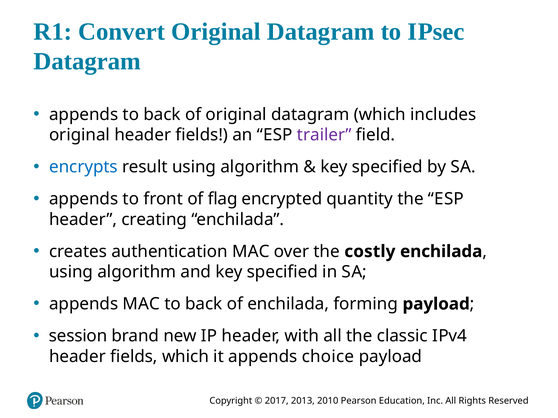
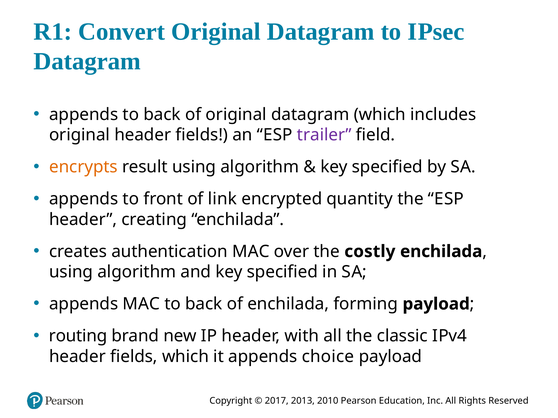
encrypts colour: blue -> orange (83, 167)
flag: flag -> link (222, 199)
session: session -> routing (78, 336)
